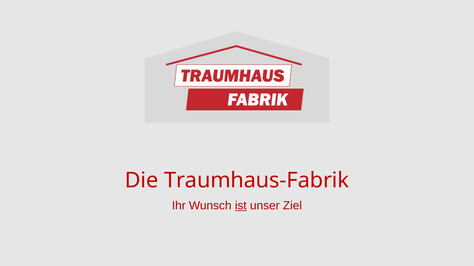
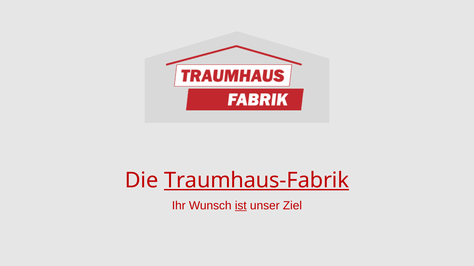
Traumhaus-Fabrik underline: none -> present (257, 181)
